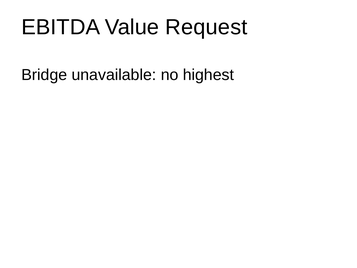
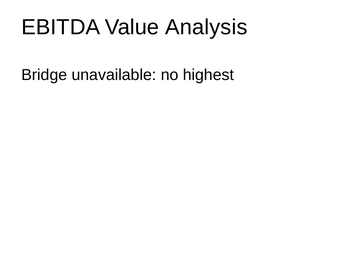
Request: Request -> Analysis (206, 27)
